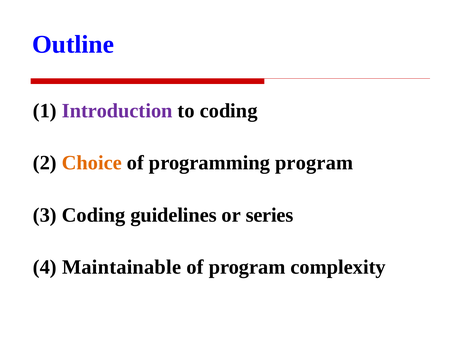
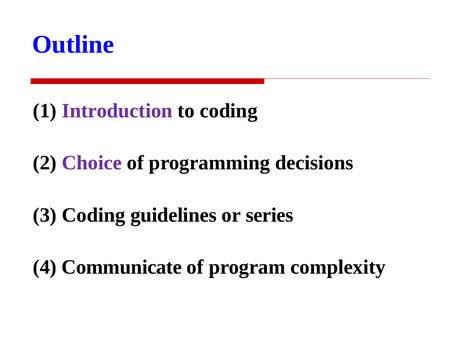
Choice colour: orange -> purple (92, 163)
programming program: program -> decisions (314, 163)
Maintainable: Maintainable -> Communicate (122, 267)
